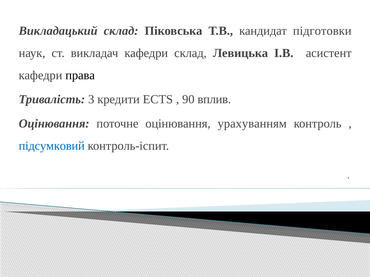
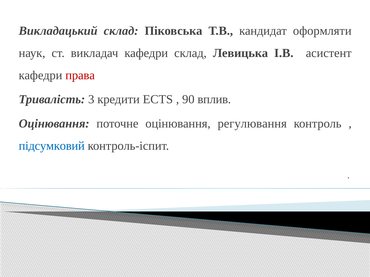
підготовки: підготовки -> оформляти (322, 31)
права colour: black -> red (80, 75)
урахуванням: урахуванням -> регулювання (252, 124)
